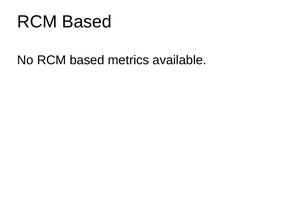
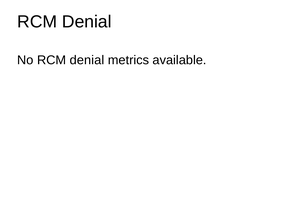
Based: Based -> Denial (87, 22)
No RCM based: based -> denial (87, 60)
